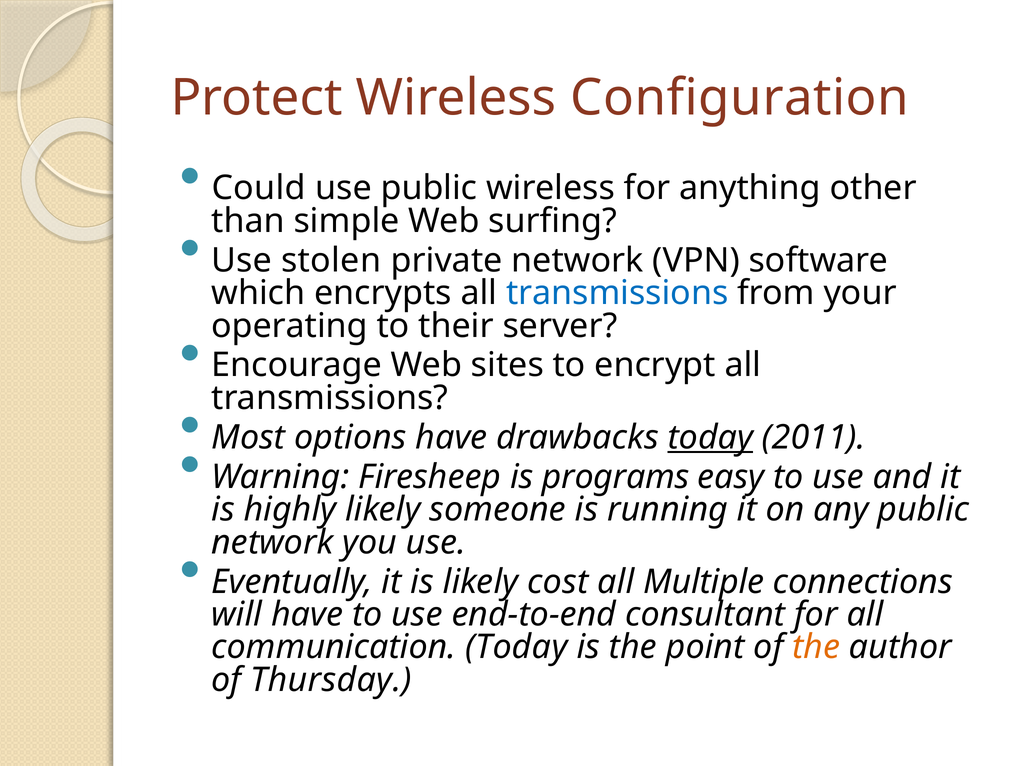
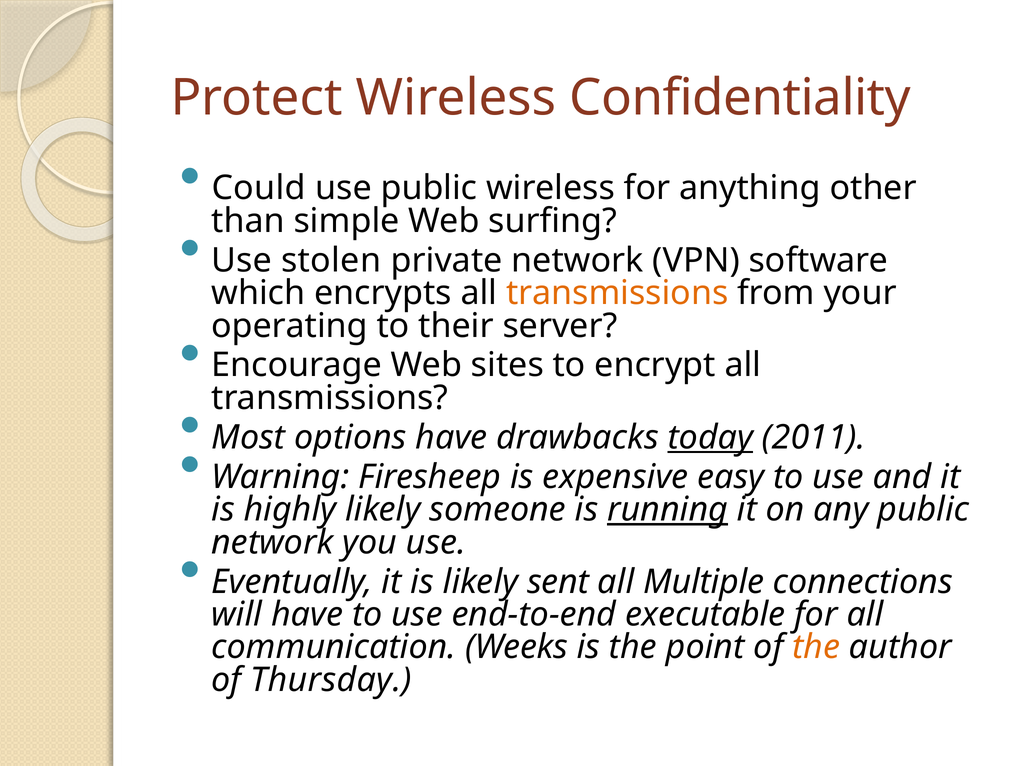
Configuration: Configuration -> Confidentiality (740, 98)
transmissions colour: blue -> orange (617, 293)
programs: programs -> expensive (615, 477)
running underline: none -> present (668, 510)
cost: cost -> sent (558, 582)
consultant: consultant -> executable (705, 615)
communication Today: Today -> Weeks (517, 648)
